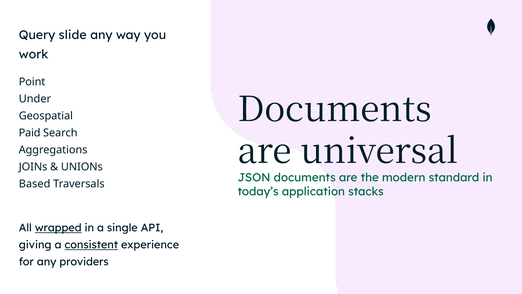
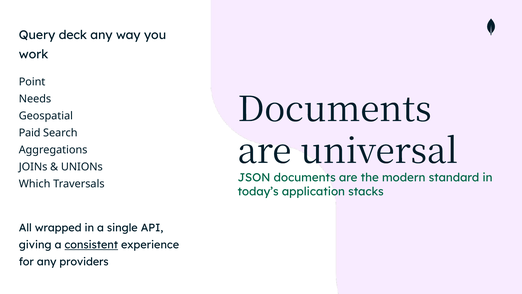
slide: slide -> deck (73, 35)
Under: Under -> Needs (35, 99)
Based: Based -> Which (35, 184)
wrapped underline: present -> none (58, 228)
